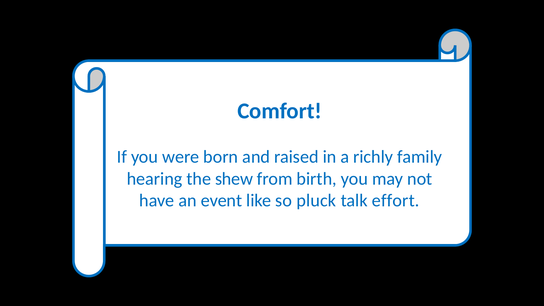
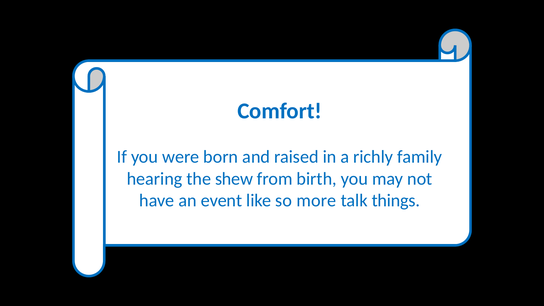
pluck: pluck -> more (316, 201)
effort: effort -> things (396, 201)
